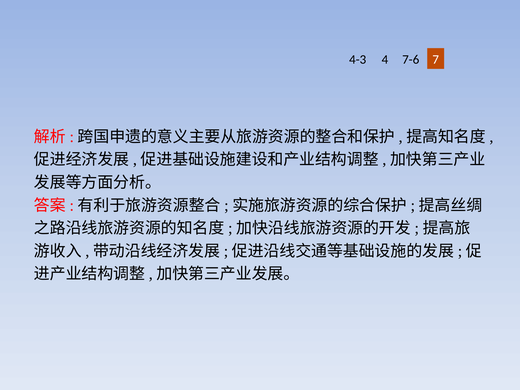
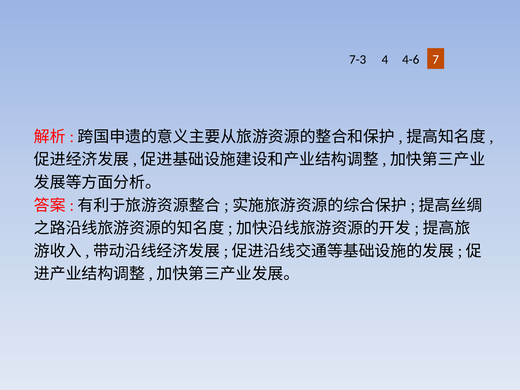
4-3: 4-3 -> 7-3 (358, 59)
7-6: 7-6 -> 4-6 (411, 59)
